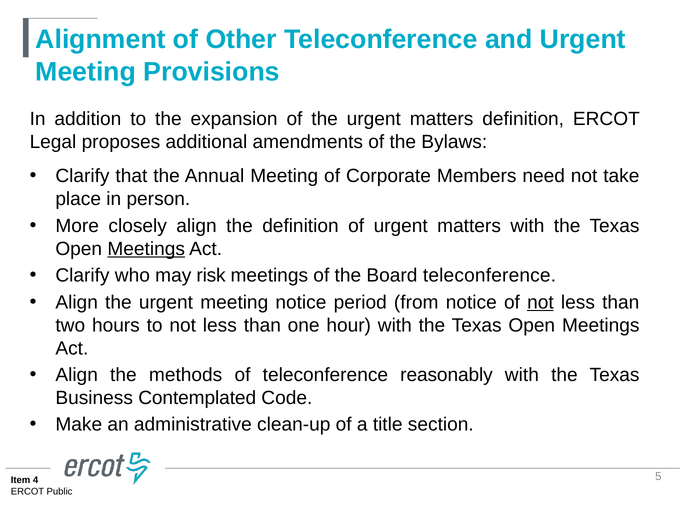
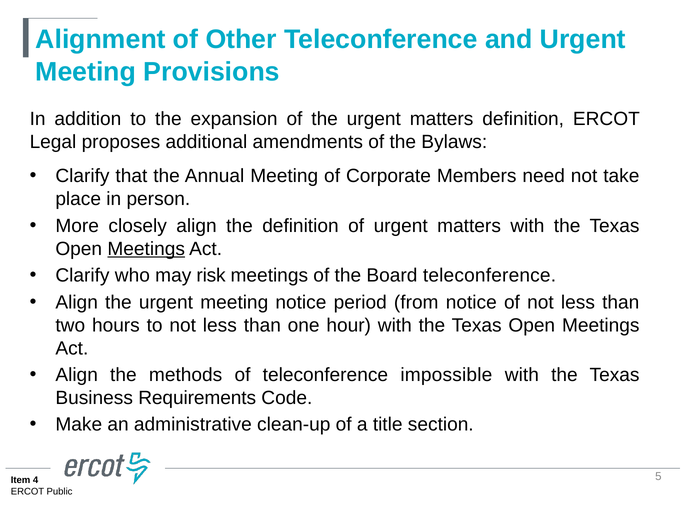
not underline: present -> none (540, 302)
reasonably: reasonably -> impossible (446, 374)
Contemplated: Contemplated -> Requirements (197, 397)
